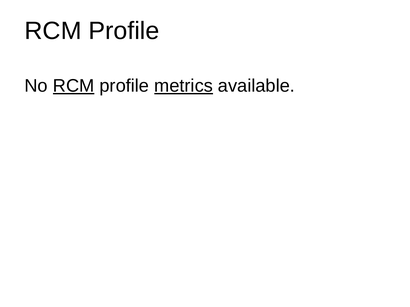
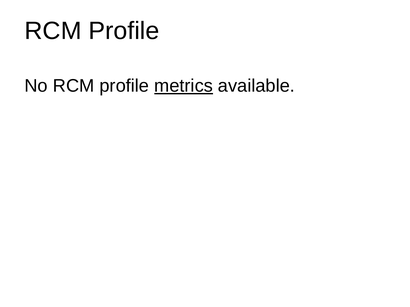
RCM underline: present -> none (74, 86)
